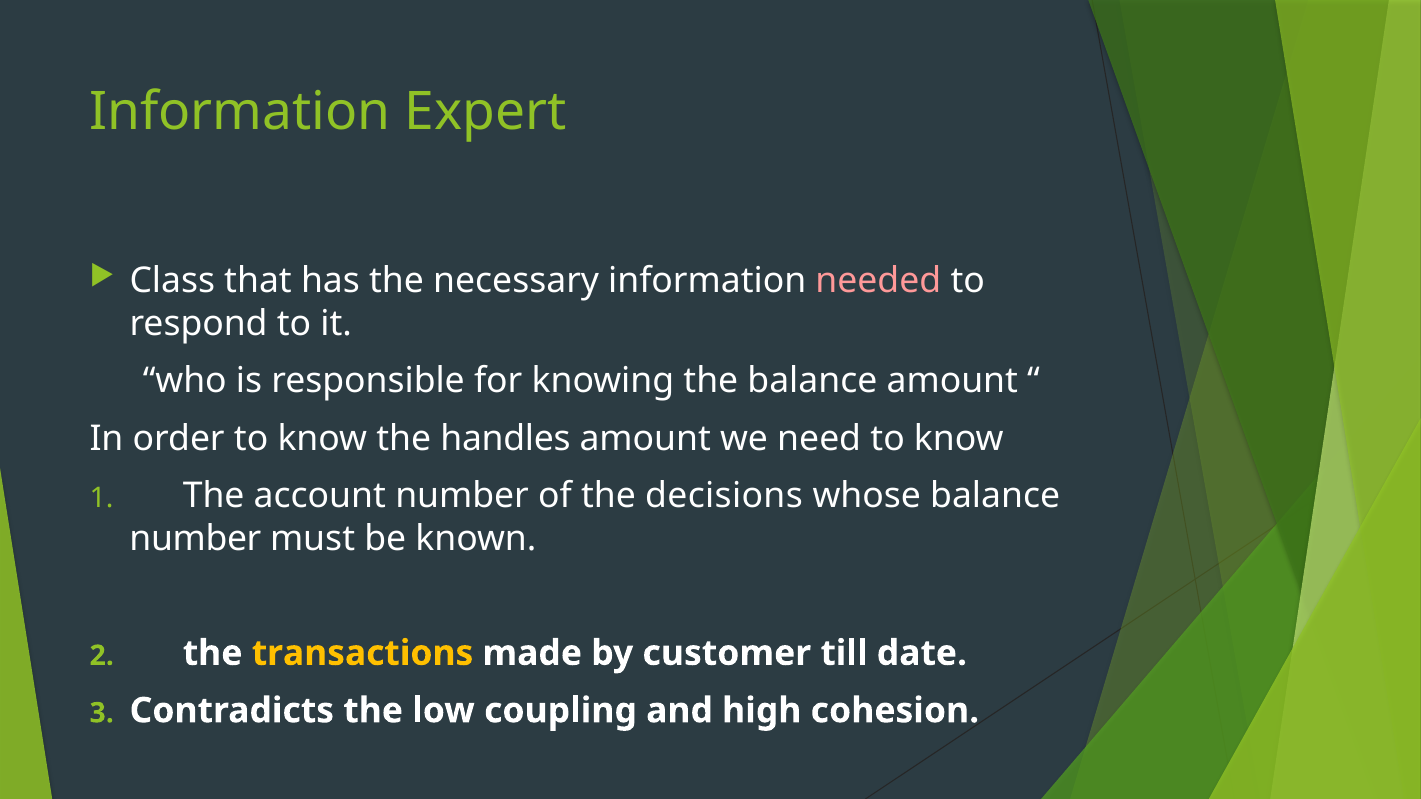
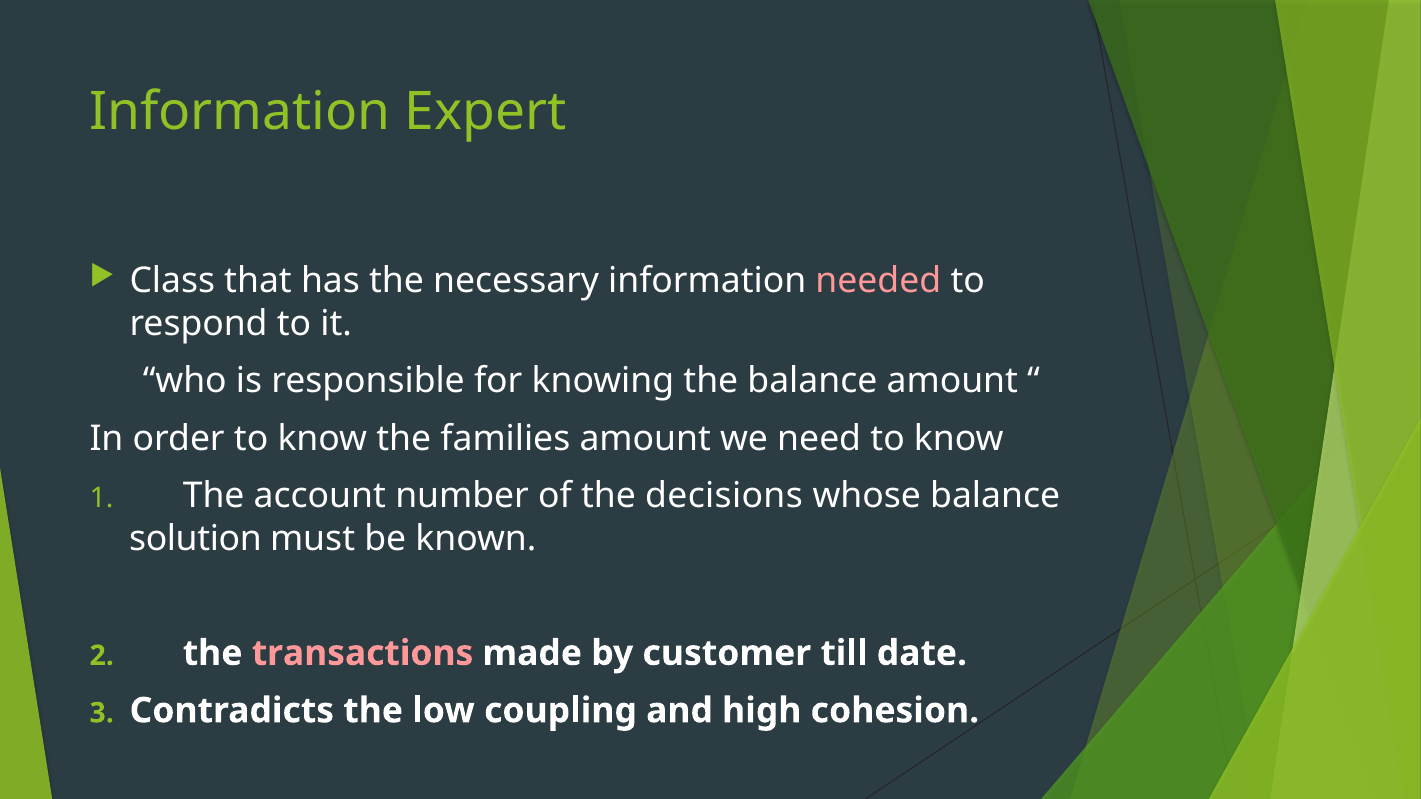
handles: handles -> families (505, 438)
number: number -> solution (195, 539)
transactions colour: yellow -> pink (363, 653)
